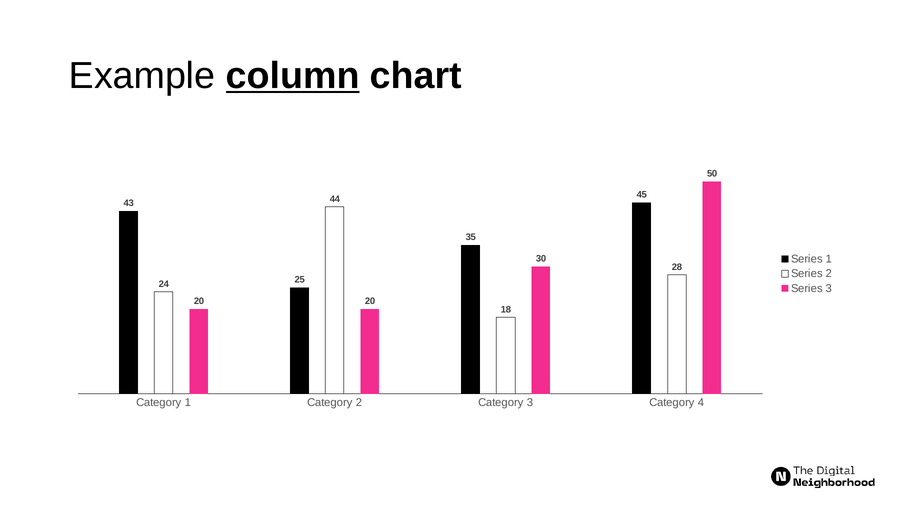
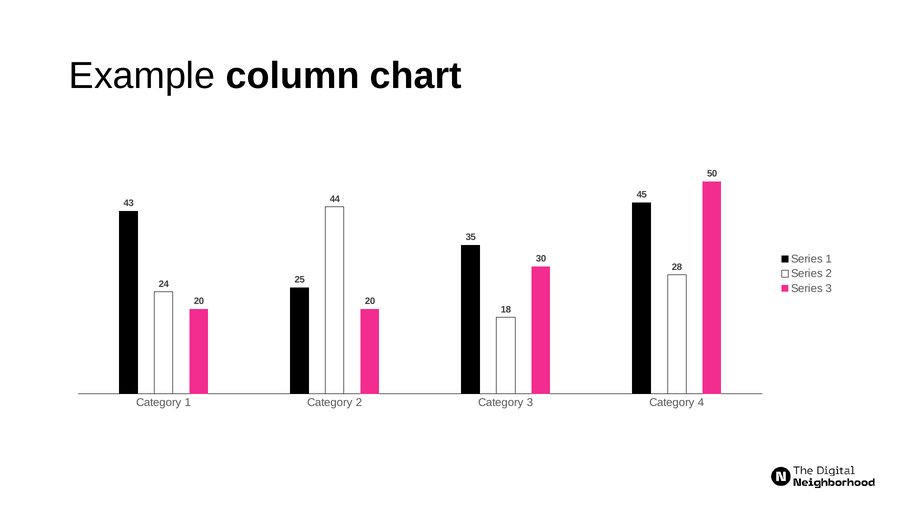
column underline: present -> none (293, 76)
